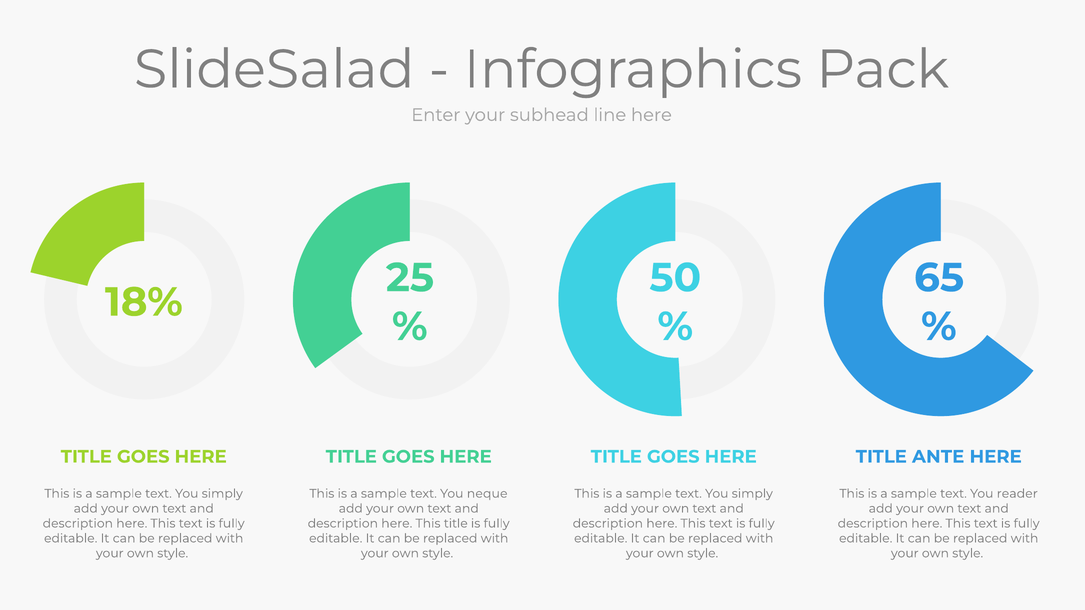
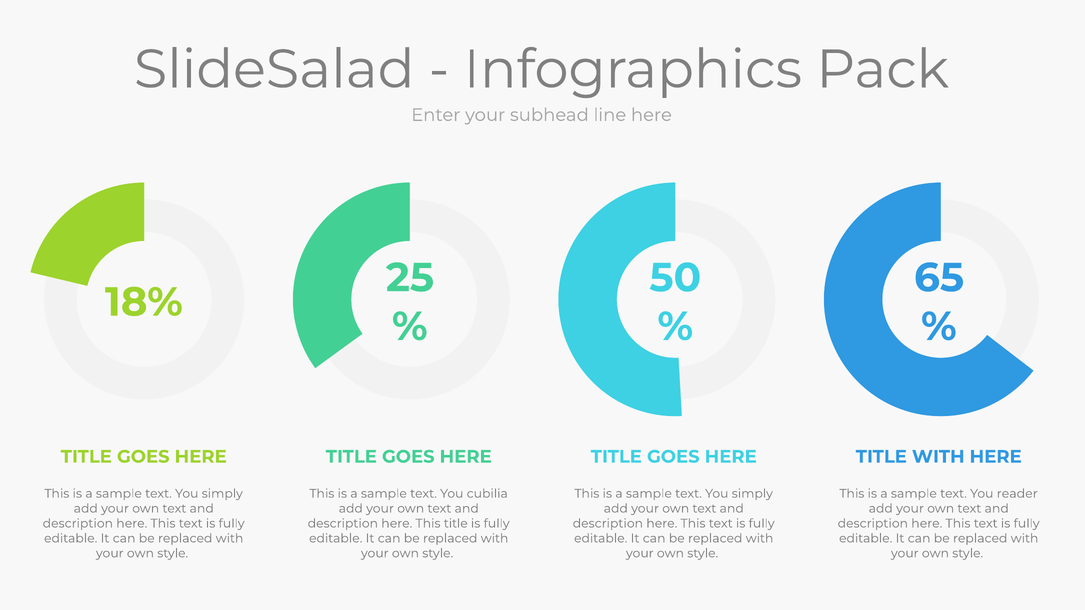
TITLE ANTE: ANTE -> WITH (938, 457)
neque: neque -> cubilia (487, 494)
